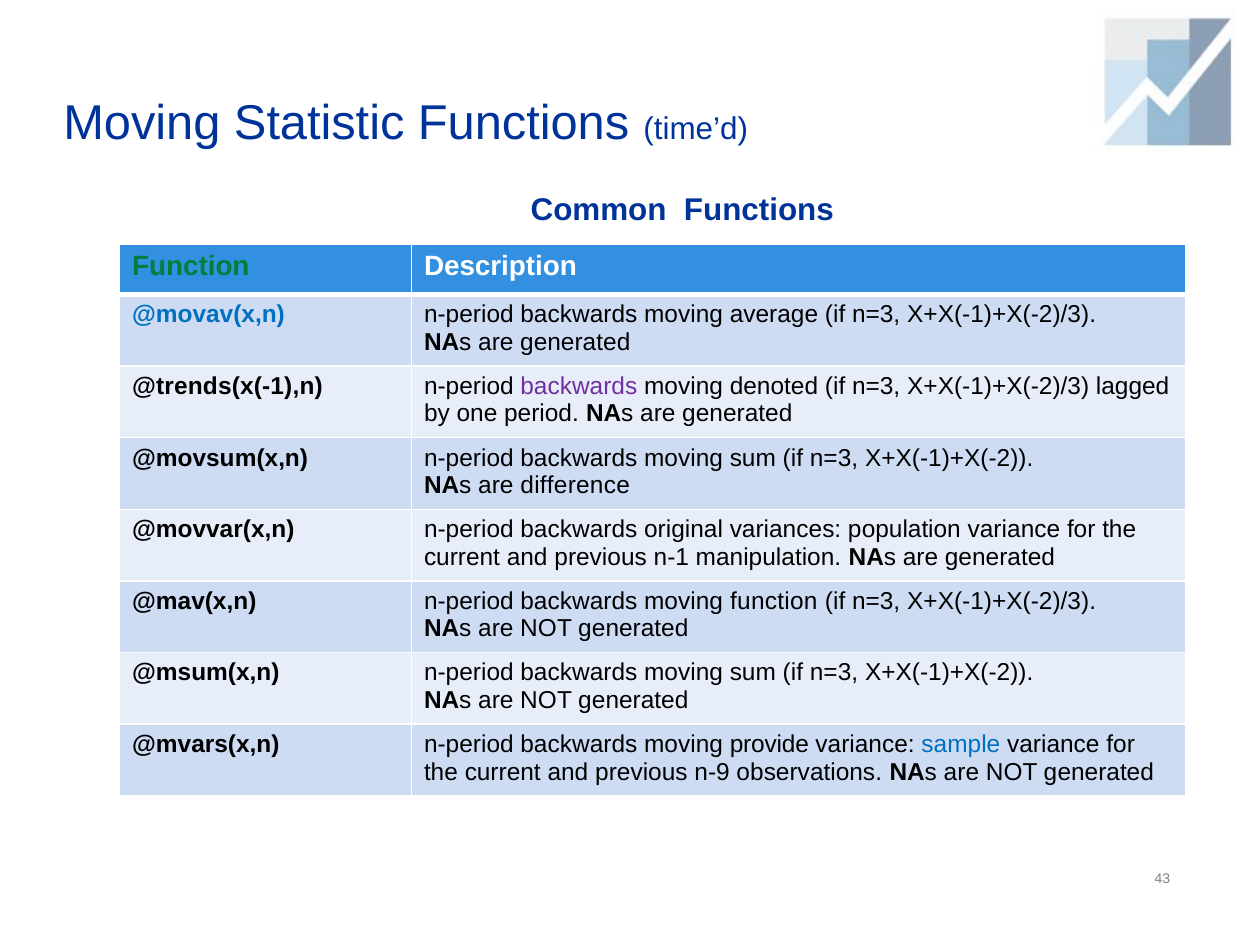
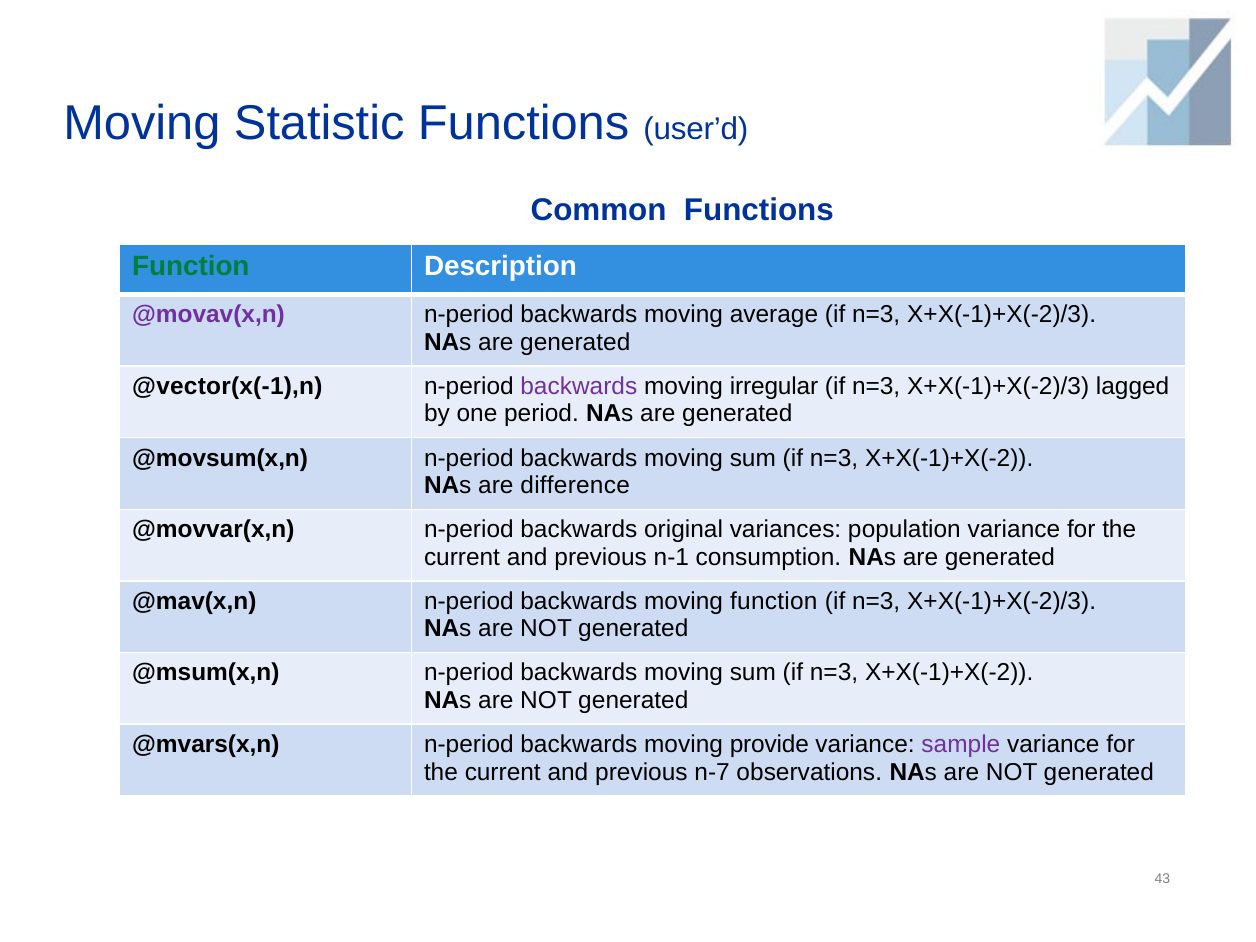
time’d: time’d -> user’d (696, 129)
@movav(x,n colour: blue -> purple (208, 315)
@trends(x(-1),n: @trends(x(-1),n -> @vector(x(-1),n (227, 386)
denoted: denoted -> irregular (774, 386)
manipulation: manipulation -> consumption (768, 557)
sample colour: blue -> purple (961, 745)
n-9: n-9 -> n-7 (712, 772)
